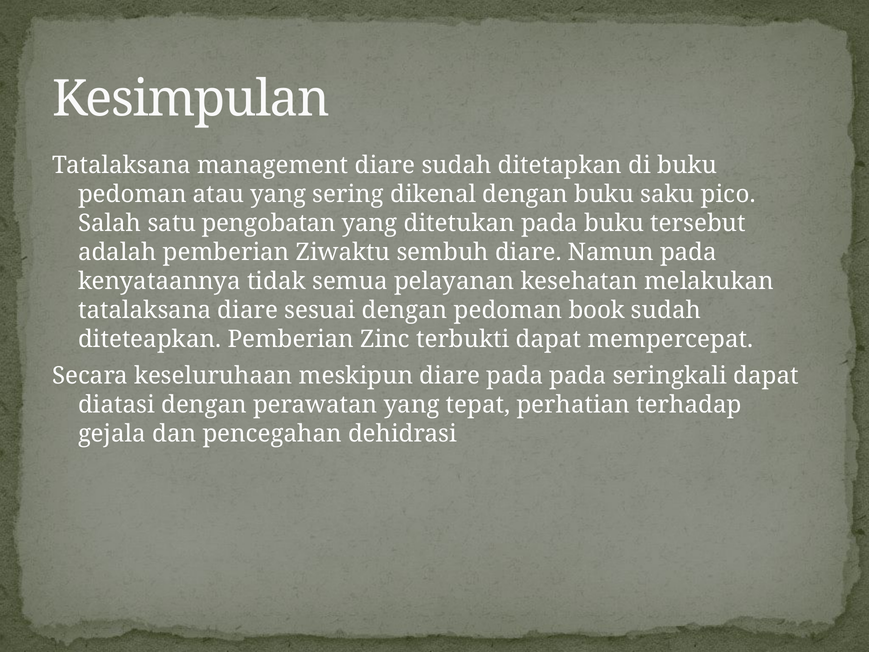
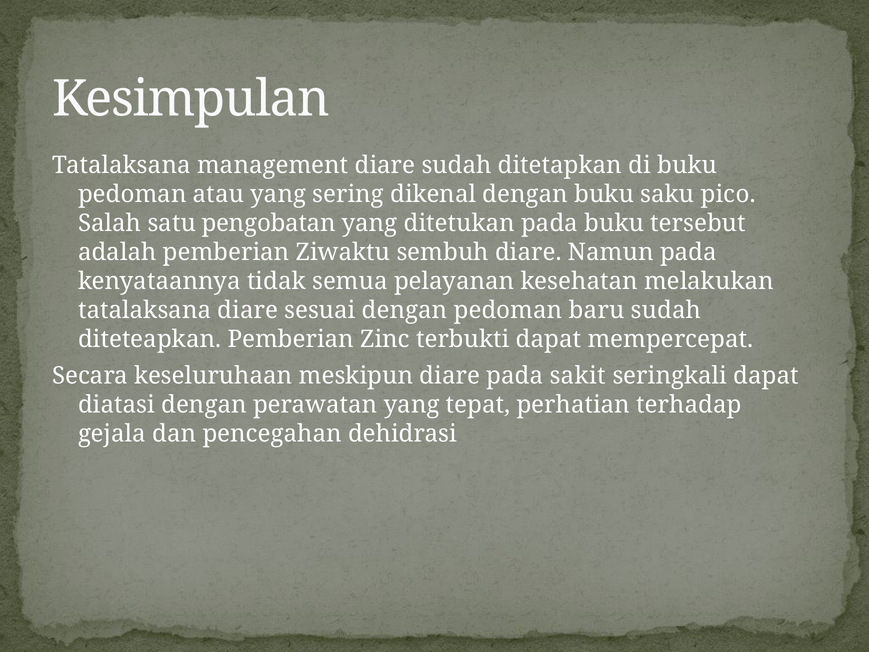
book: book -> baru (597, 310)
pada pada: pada -> sakit (578, 376)
